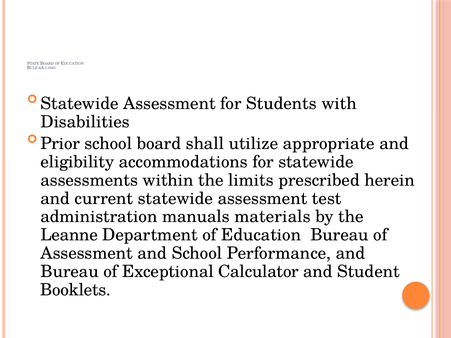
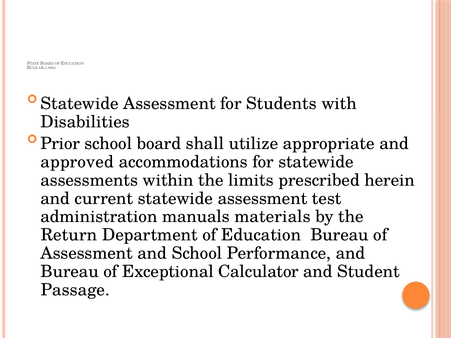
eligibility: eligibility -> approved (77, 162)
Leanne: Leanne -> Return (69, 235)
Booklets: Booklets -> Passage (75, 290)
